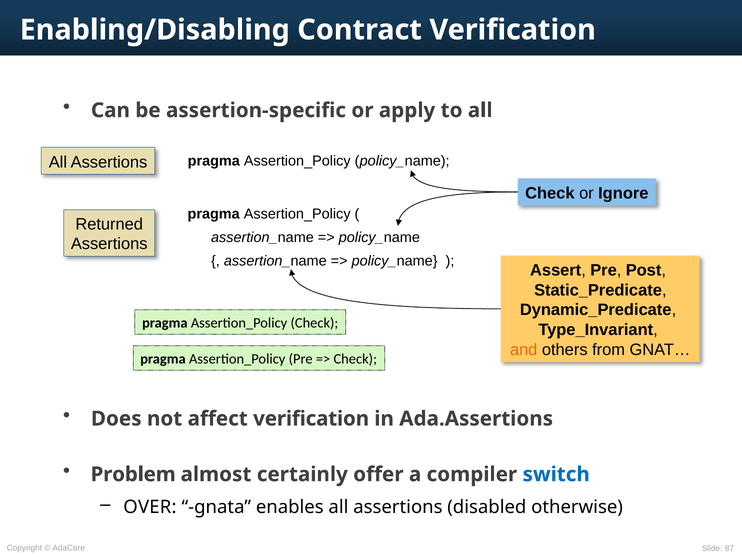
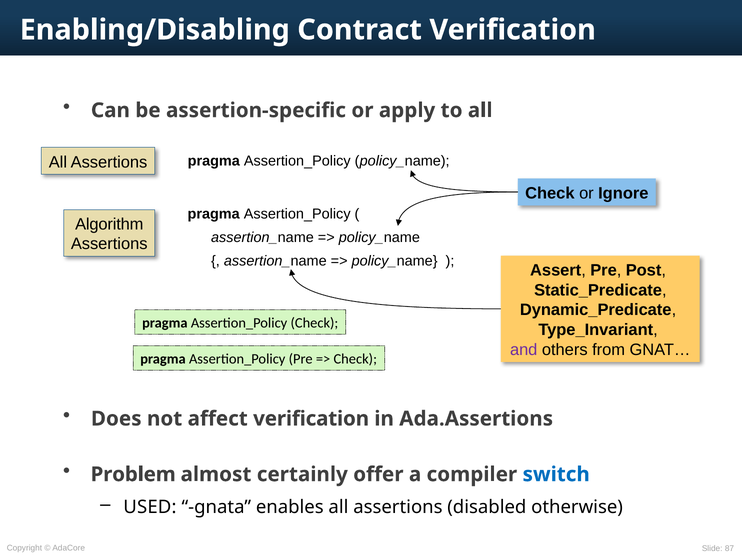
Returned: Returned -> Algorithm (109, 224)
and colour: orange -> purple (524, 349)
OVER: OVER -> USED (150, 507)
